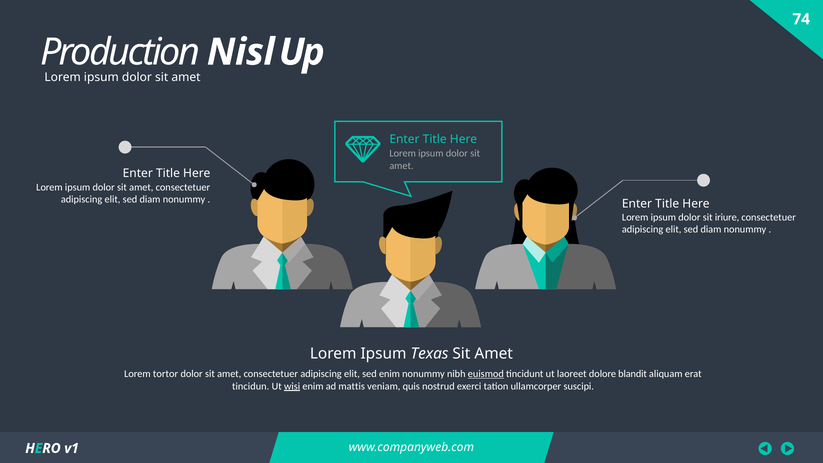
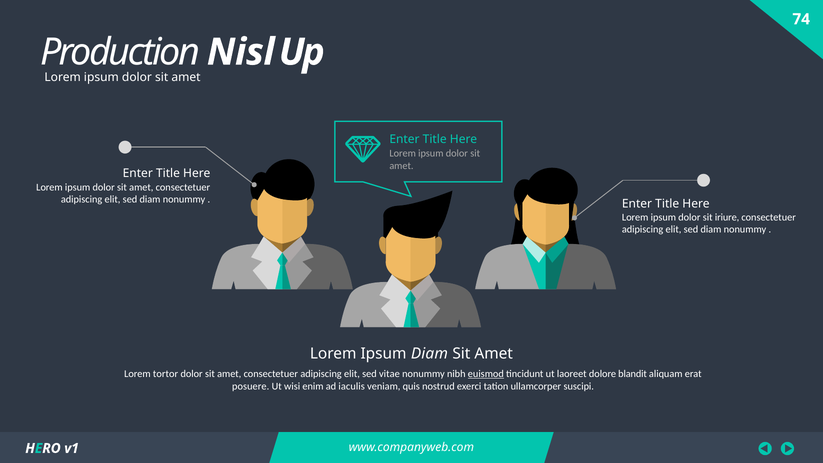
Ipsum Texas: Texas -> Diam (429, 353)
sed enim: enim -> vitae (389, 374)
tincidun: tincidun -> posuere (251, 386)
wisi underline: present -> none (292, 386)
mattis: mattis -> iaculis (352, 386)
